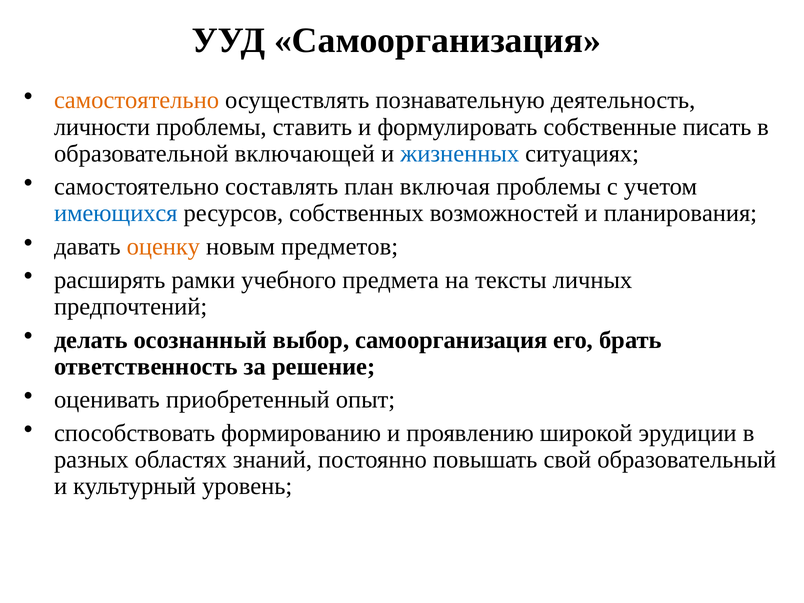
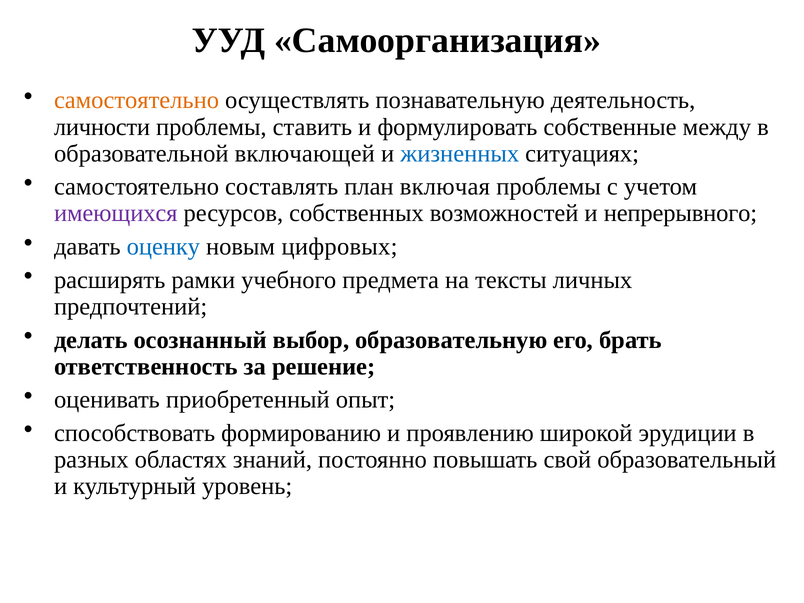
писать: писать -> между (717, 127)
имеющихся colour: blue -> purple (116, 213)
планирования: планирования -> непрерывного (680, 213)
оценку colour: orange -> blue (163, 247)
предметов: предметов -> цифровых (340, 247)
выбор самоорганизация: самоорганизация -> образовательную (451, 340)
